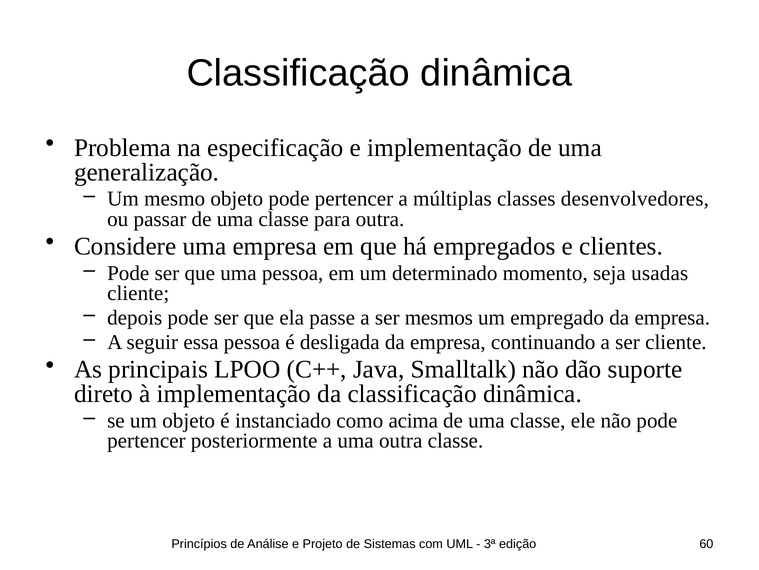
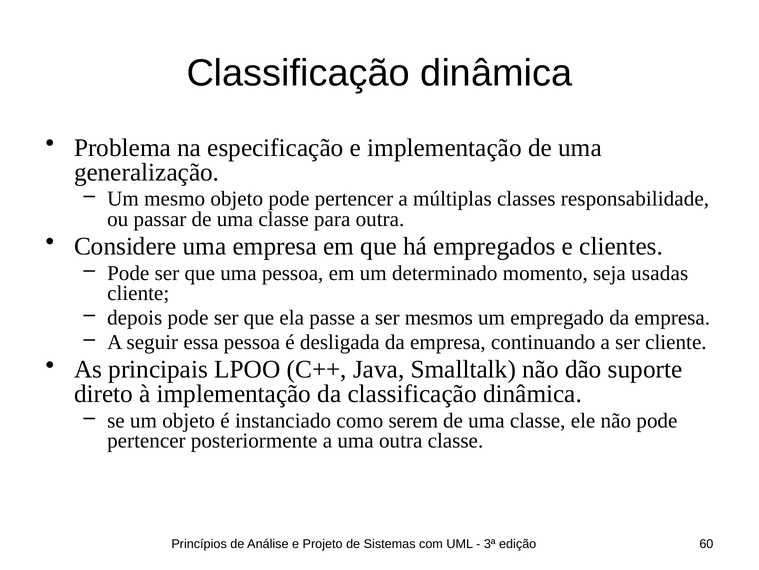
desenvolvedores: desenvolvedores -> responsabilidade (635, 199)
acima: acima -> serem (413, 420)
